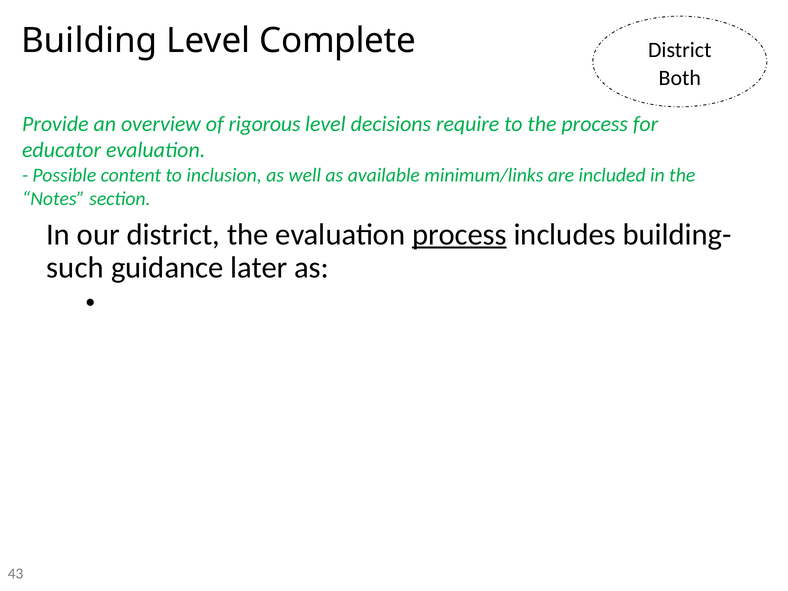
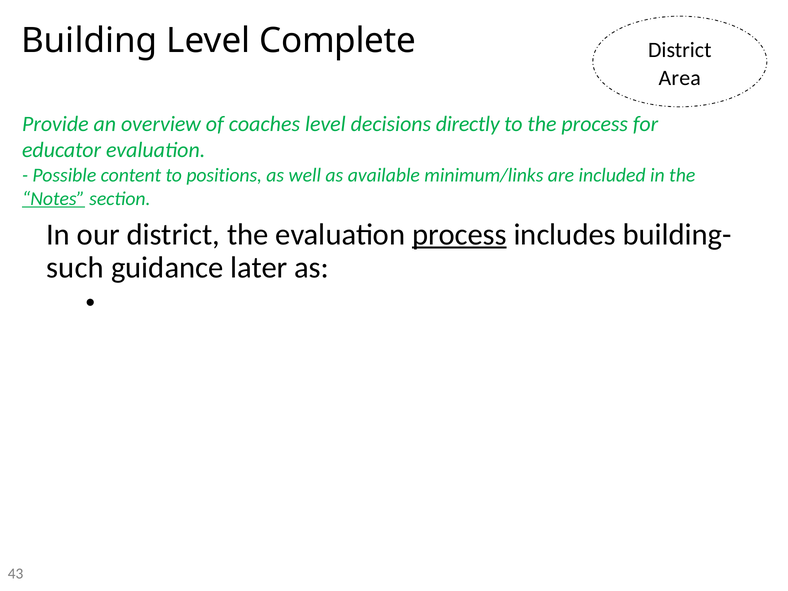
Both: Both -> Area (680, 78)
rigorous: rigorous -> coaches (264, 124)
require: require -> directly (468, 124)
inclusion: inclusion -> positions (224, 175)
Notes underline: none -> present (53, 199)
